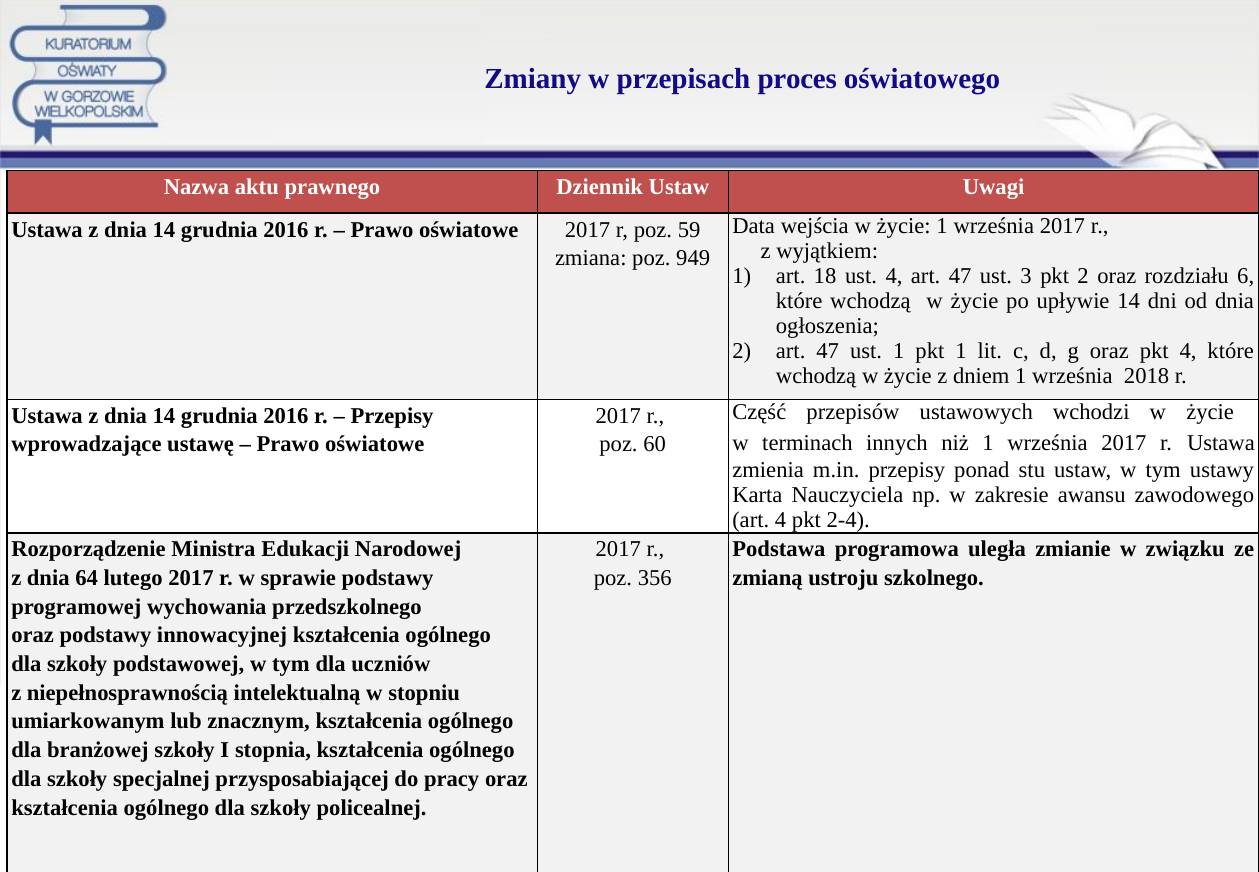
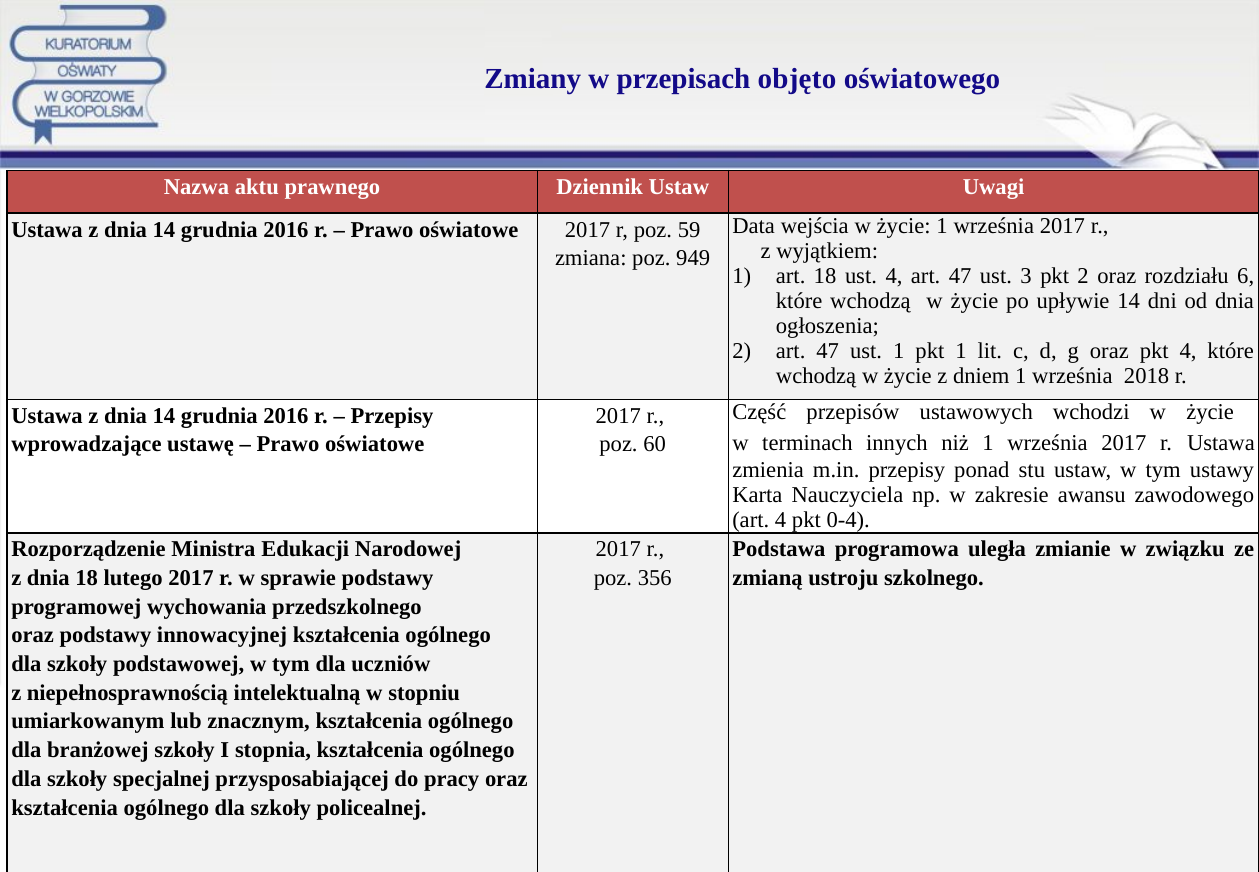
proces: proces -> objęto (797, 79)
2-4: 2-4 -> 0-4 (848, 520)
dnia 64: 64 -> 18 (87, 578)
